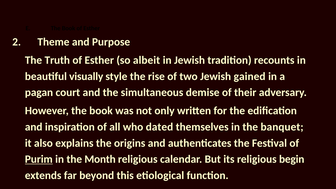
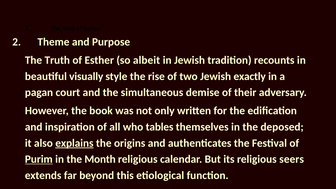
gained: gained -> exactly (250, 76)
dated: dated -> tables (160, 127)
banquet: banquet -> deposed (282, 127)
explains underline: none -> present (74, 143)
begin: begin -> seers (292, 159)
